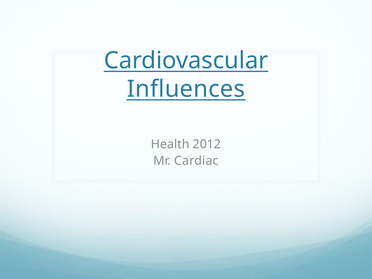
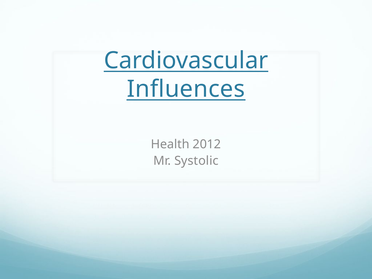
Cardiac: Cardiac -> Systolic (196, 161)
